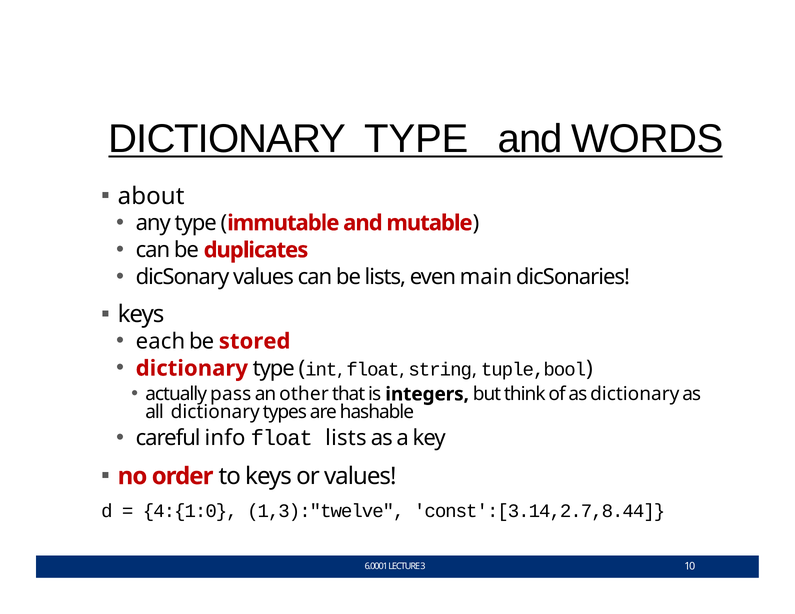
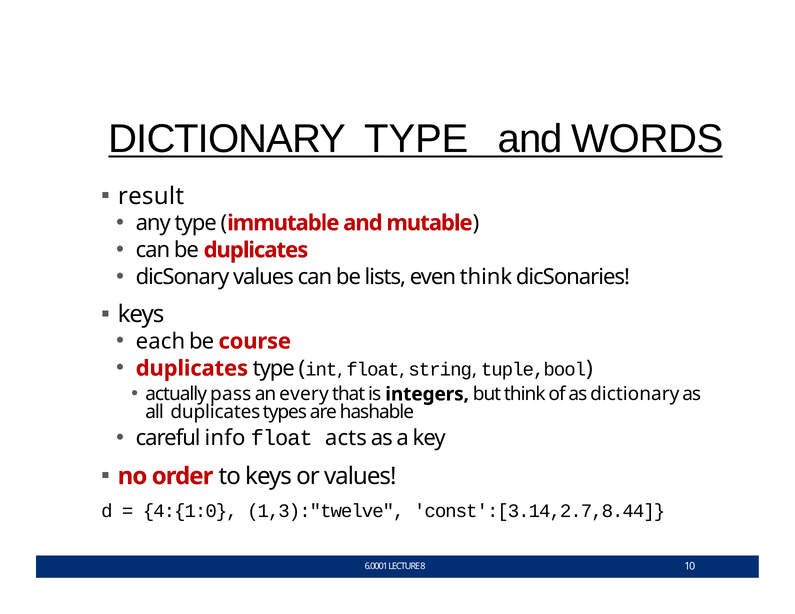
about: about -> result (151, 196)
even main: main -> think (486, 277)
stored: stored -> course (255, 342)
dictionary: dictionary -> duplicates (192, 369)
other: other -> every (304, 394)
all dictionary: dictionary -> duplicates (215, 412)
float lists: lists -> acts (346, 438)
3: 3 -> 8 (423, 567)
